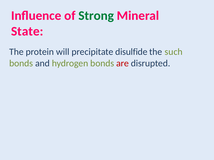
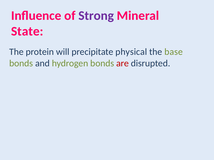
Strong colour: green -> purple (96, 16)
disulfide: disulfide -> physical (131, 52)
such: such -> base (174, 52)
